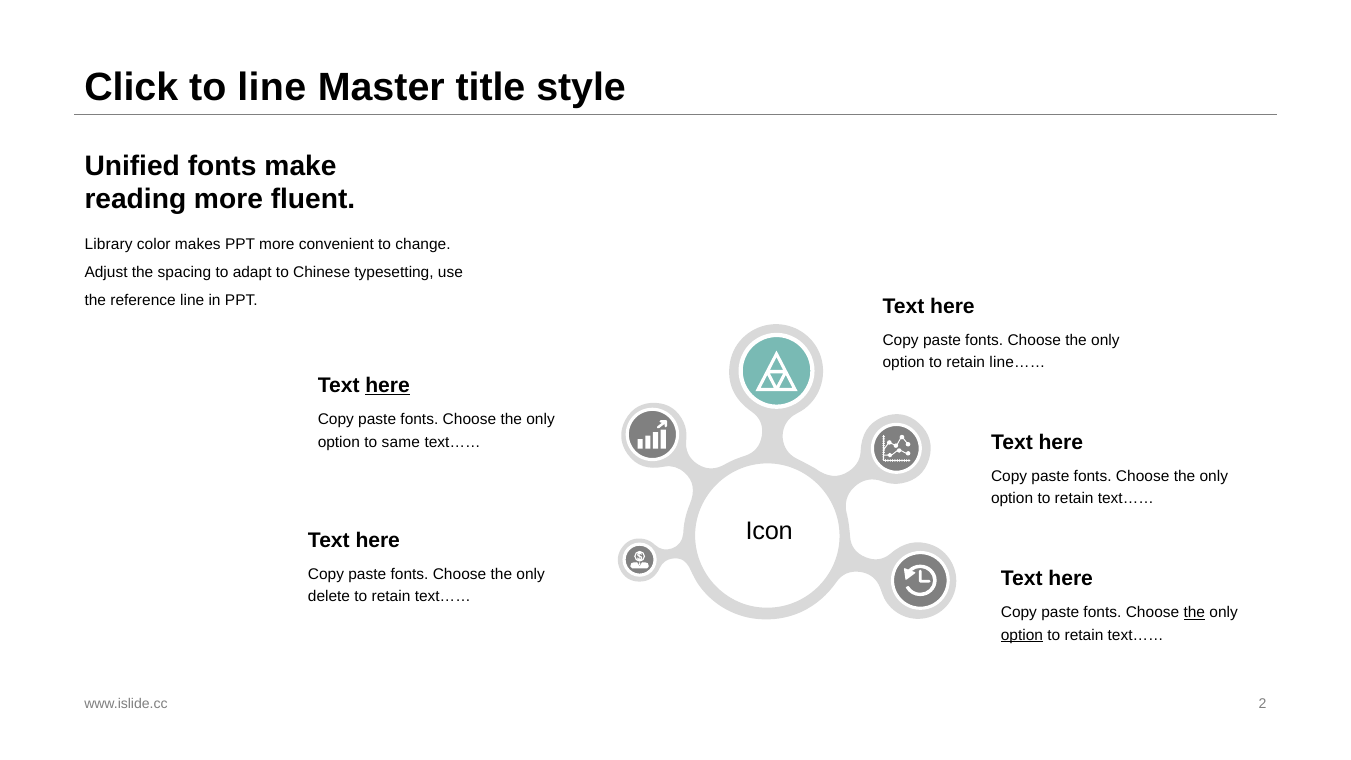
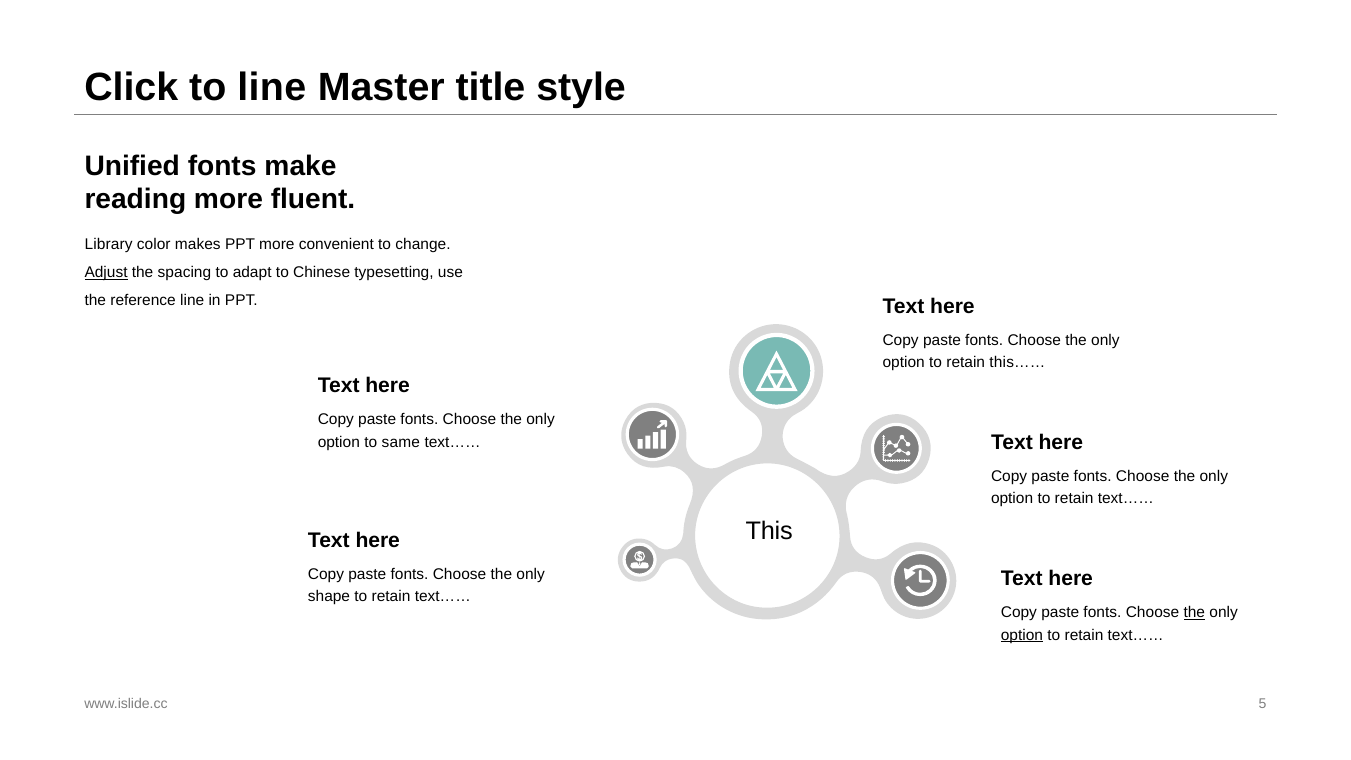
Adjust underline: none -> present (106, 272)
line……: line…… -> this…… (1017, 363)
here underline: present -> none (388, 386)
Icon: Icon -> This (769, 531)
delete: delete -> shape (329, 597)
2: 2 -> 5 (1263, 704)
